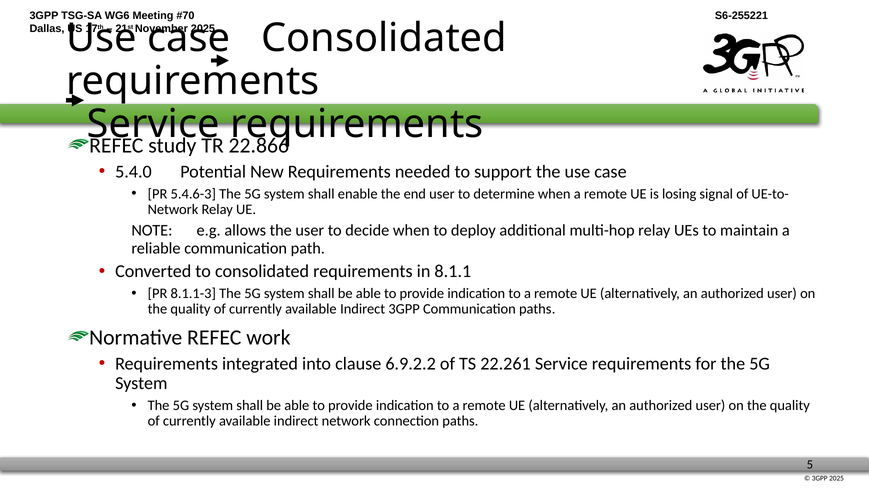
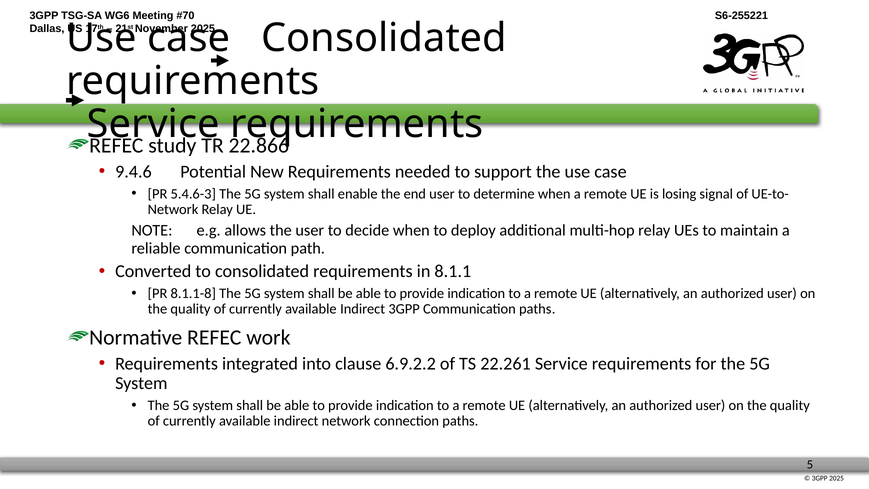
5.4.0: 5.4.0 -> 9.4.6 (133, 172)
8.1.1-3: 8.1.1-3 -> 8.1.1-8 (193, 293)
